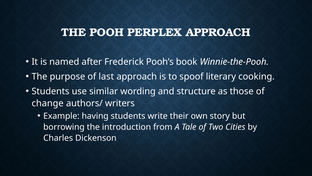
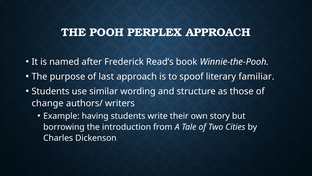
Pooh’s: Pooh’s -> Read’s (160, 62)
cooking: cooking -> familiar (256, 76)
